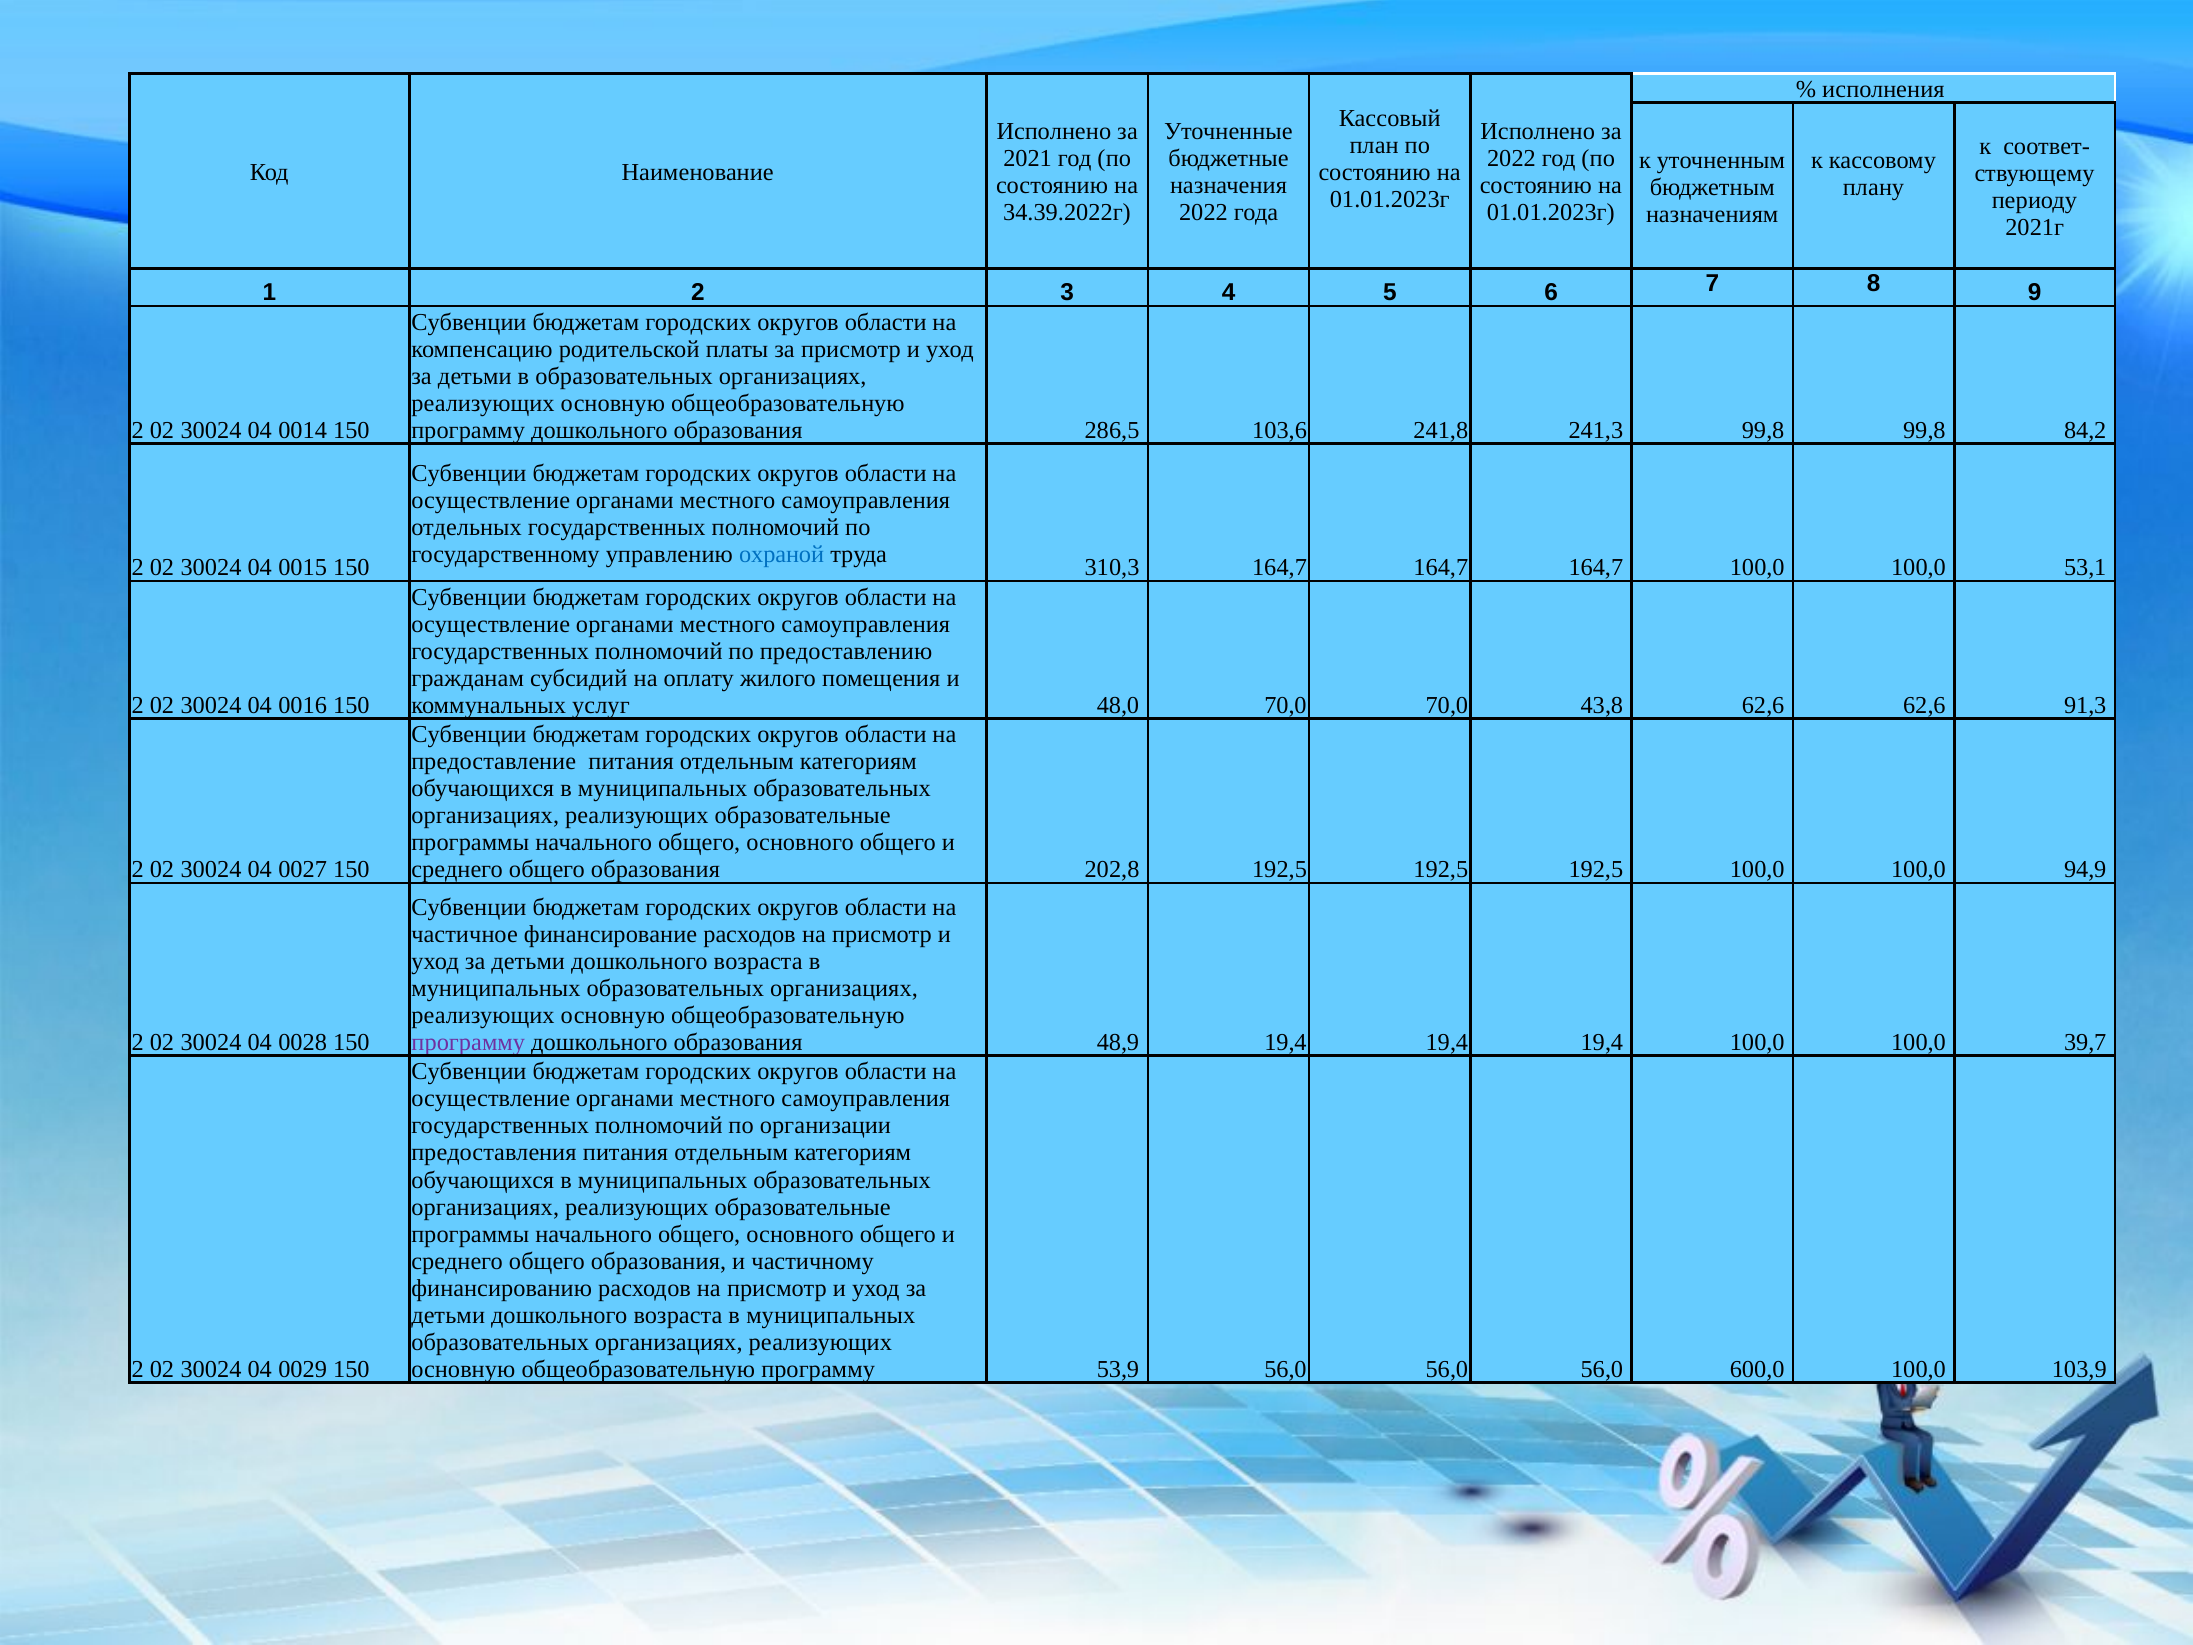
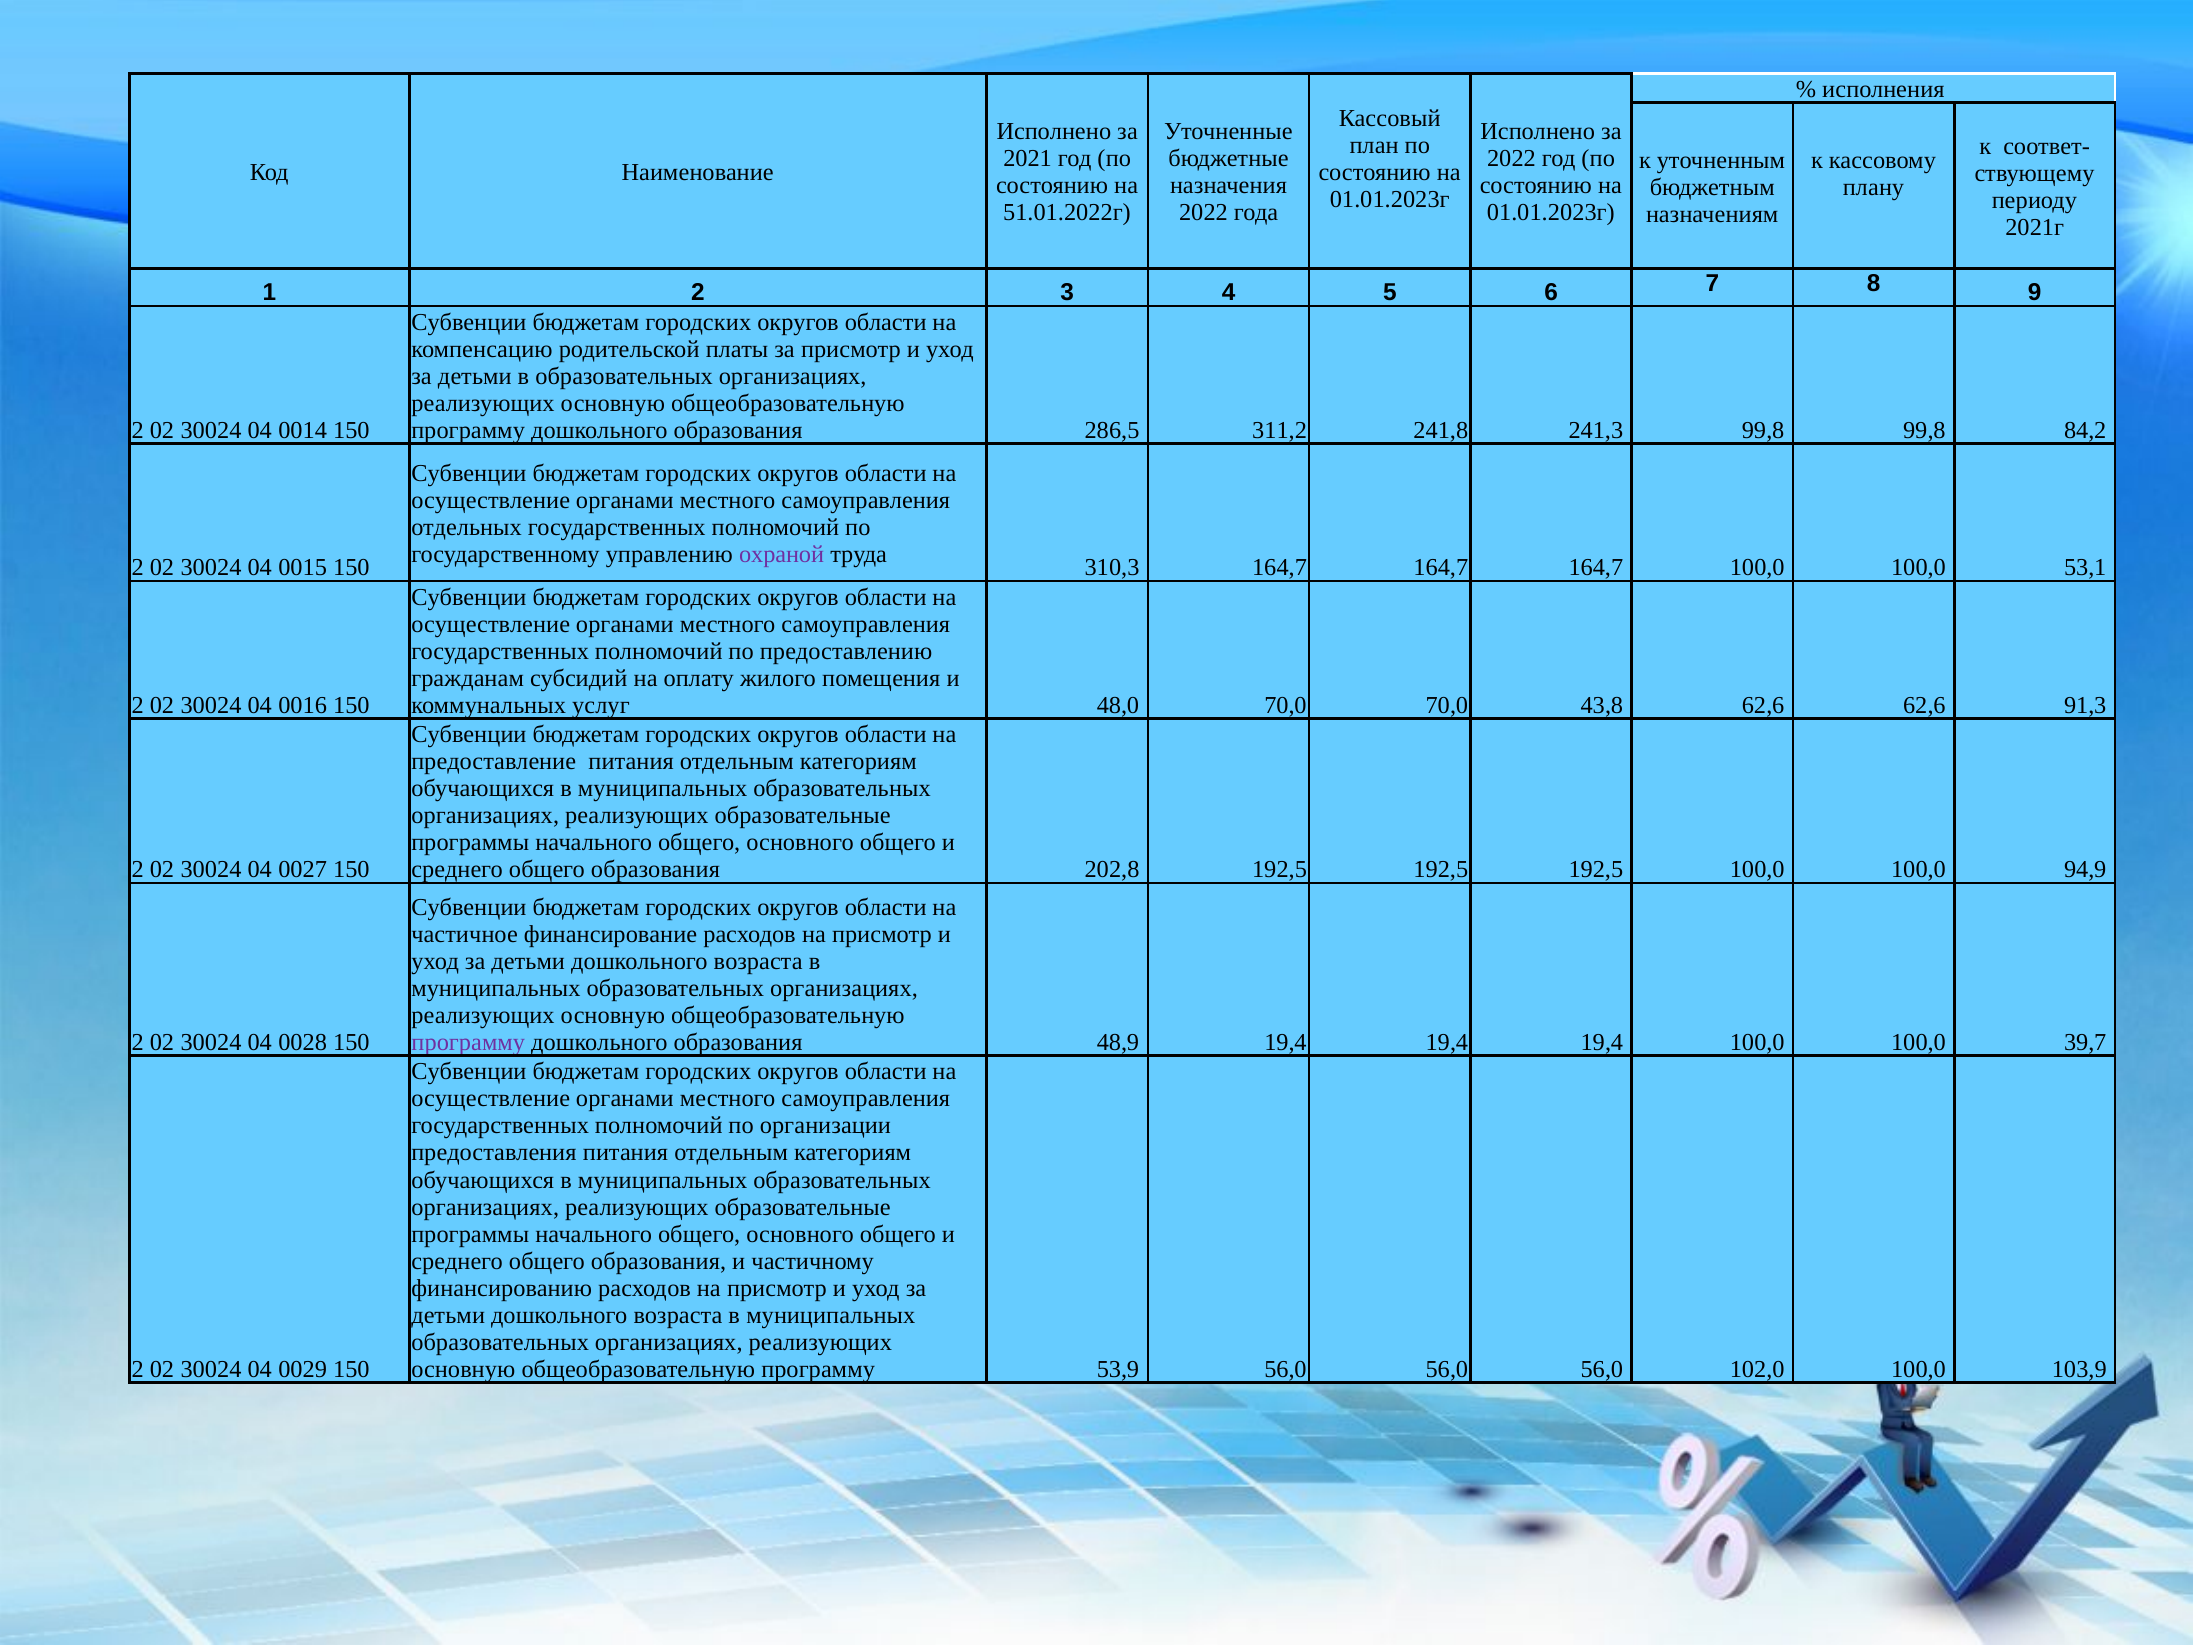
34.39.2022г: 34.39.2022г -> 51.01.2022г (1067, 213)
103,6: 103,6 -> 311,2 (1280, 430)
охраной colour: blue -> purple (782, 554)
600,0: 600,0 -> 102,0 (1757, 1369)
